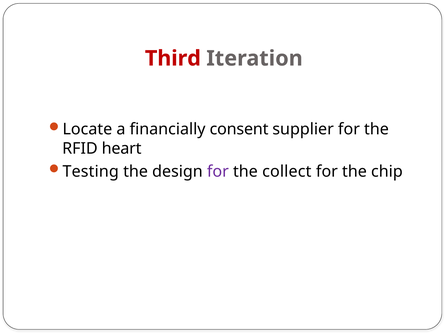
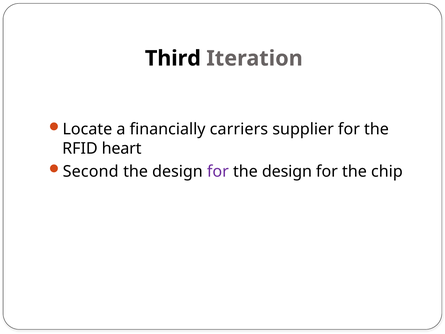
Third colour: red -> black (173, 58)
consent: consent -> carriers (239, 129)
Testing: Testing -> Second (91, 171)
collect: collect -> design (287, 171)
